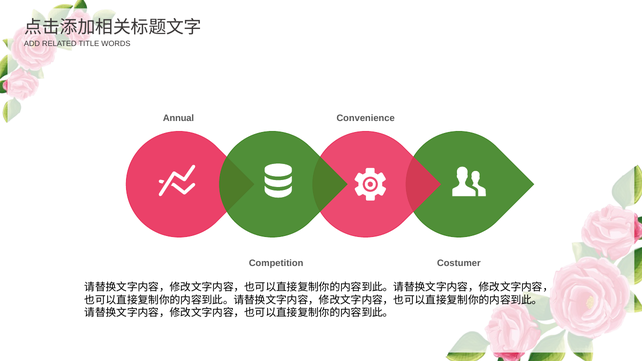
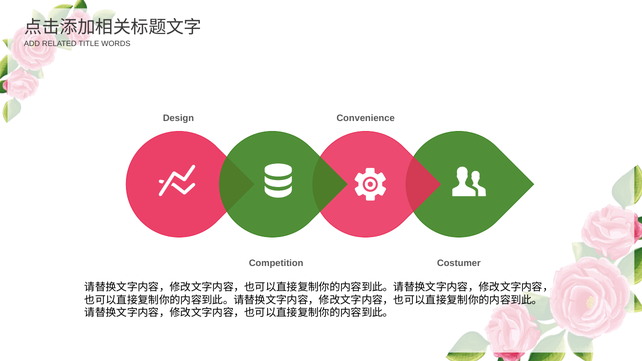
Annual: Annual -> Design (178, 118)
